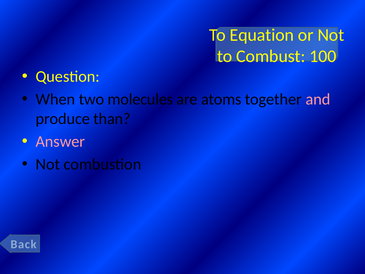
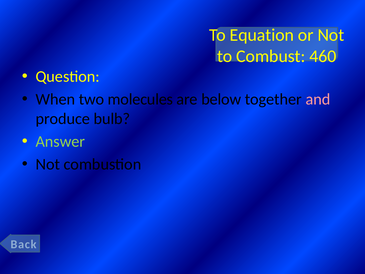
100: 100 -> 460 (323, 56)
atoms: atoms -> below (221, 99)
than: than -> bulb (112, 119)
Answer colour: pink -> light green (60, 141)
